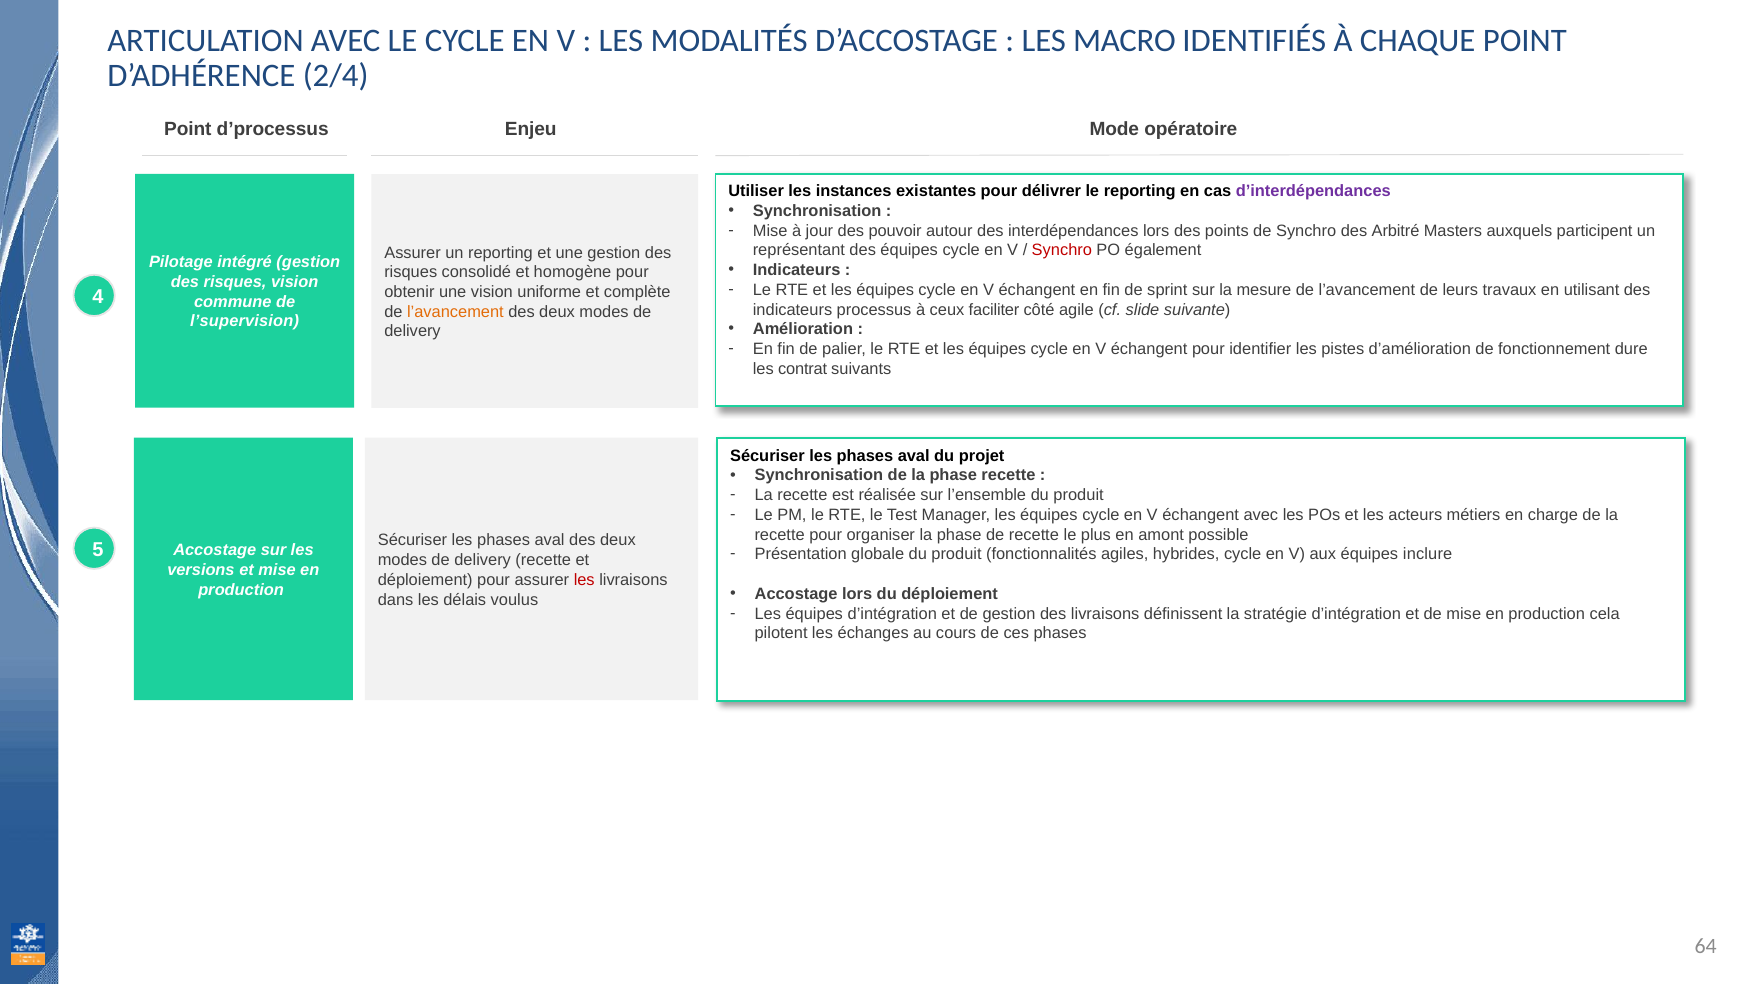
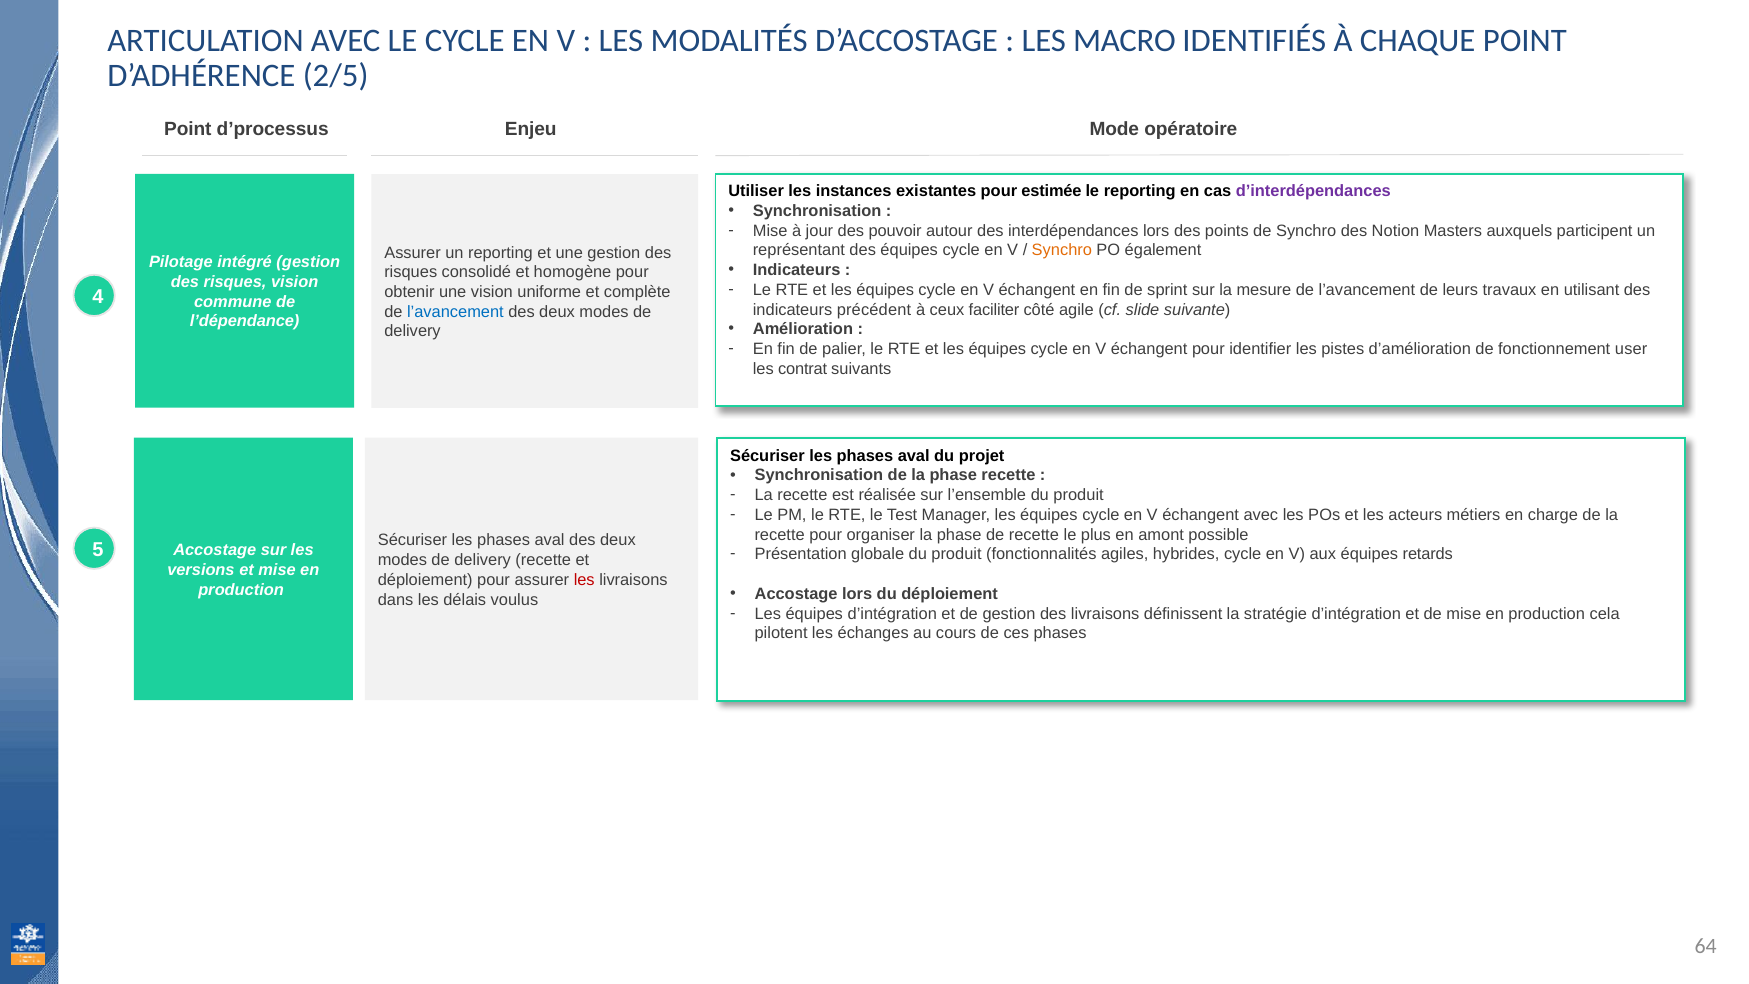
2/4: 2/4 -> 2/5 (336, 76)
délivrer: délivrer -> estimée (1052, 191)
Arbitré: Arbitré -> Notion (1396, 231)
Synchro colour: red -> orange (1062, 250)
processus: processus -> précédent (874, 310)
l’avancement colour: orange -> blue (455, 312)
l’supervision: l’supervision -> l’dépendance (245, 321)
dure: dure -> user (1631, 349)
inclure: inclure -> retards (1428, 554)
